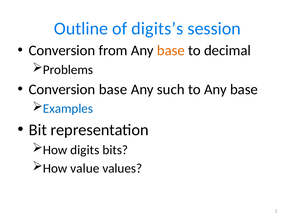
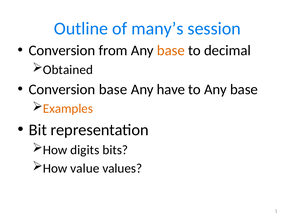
digits’s: digits’s -> many’s (157, 29)
Problems: Problems -> Obtained (68, 70)
such: such -> have (171, 90)
Examples colour: blue -> orange (68, 109)
